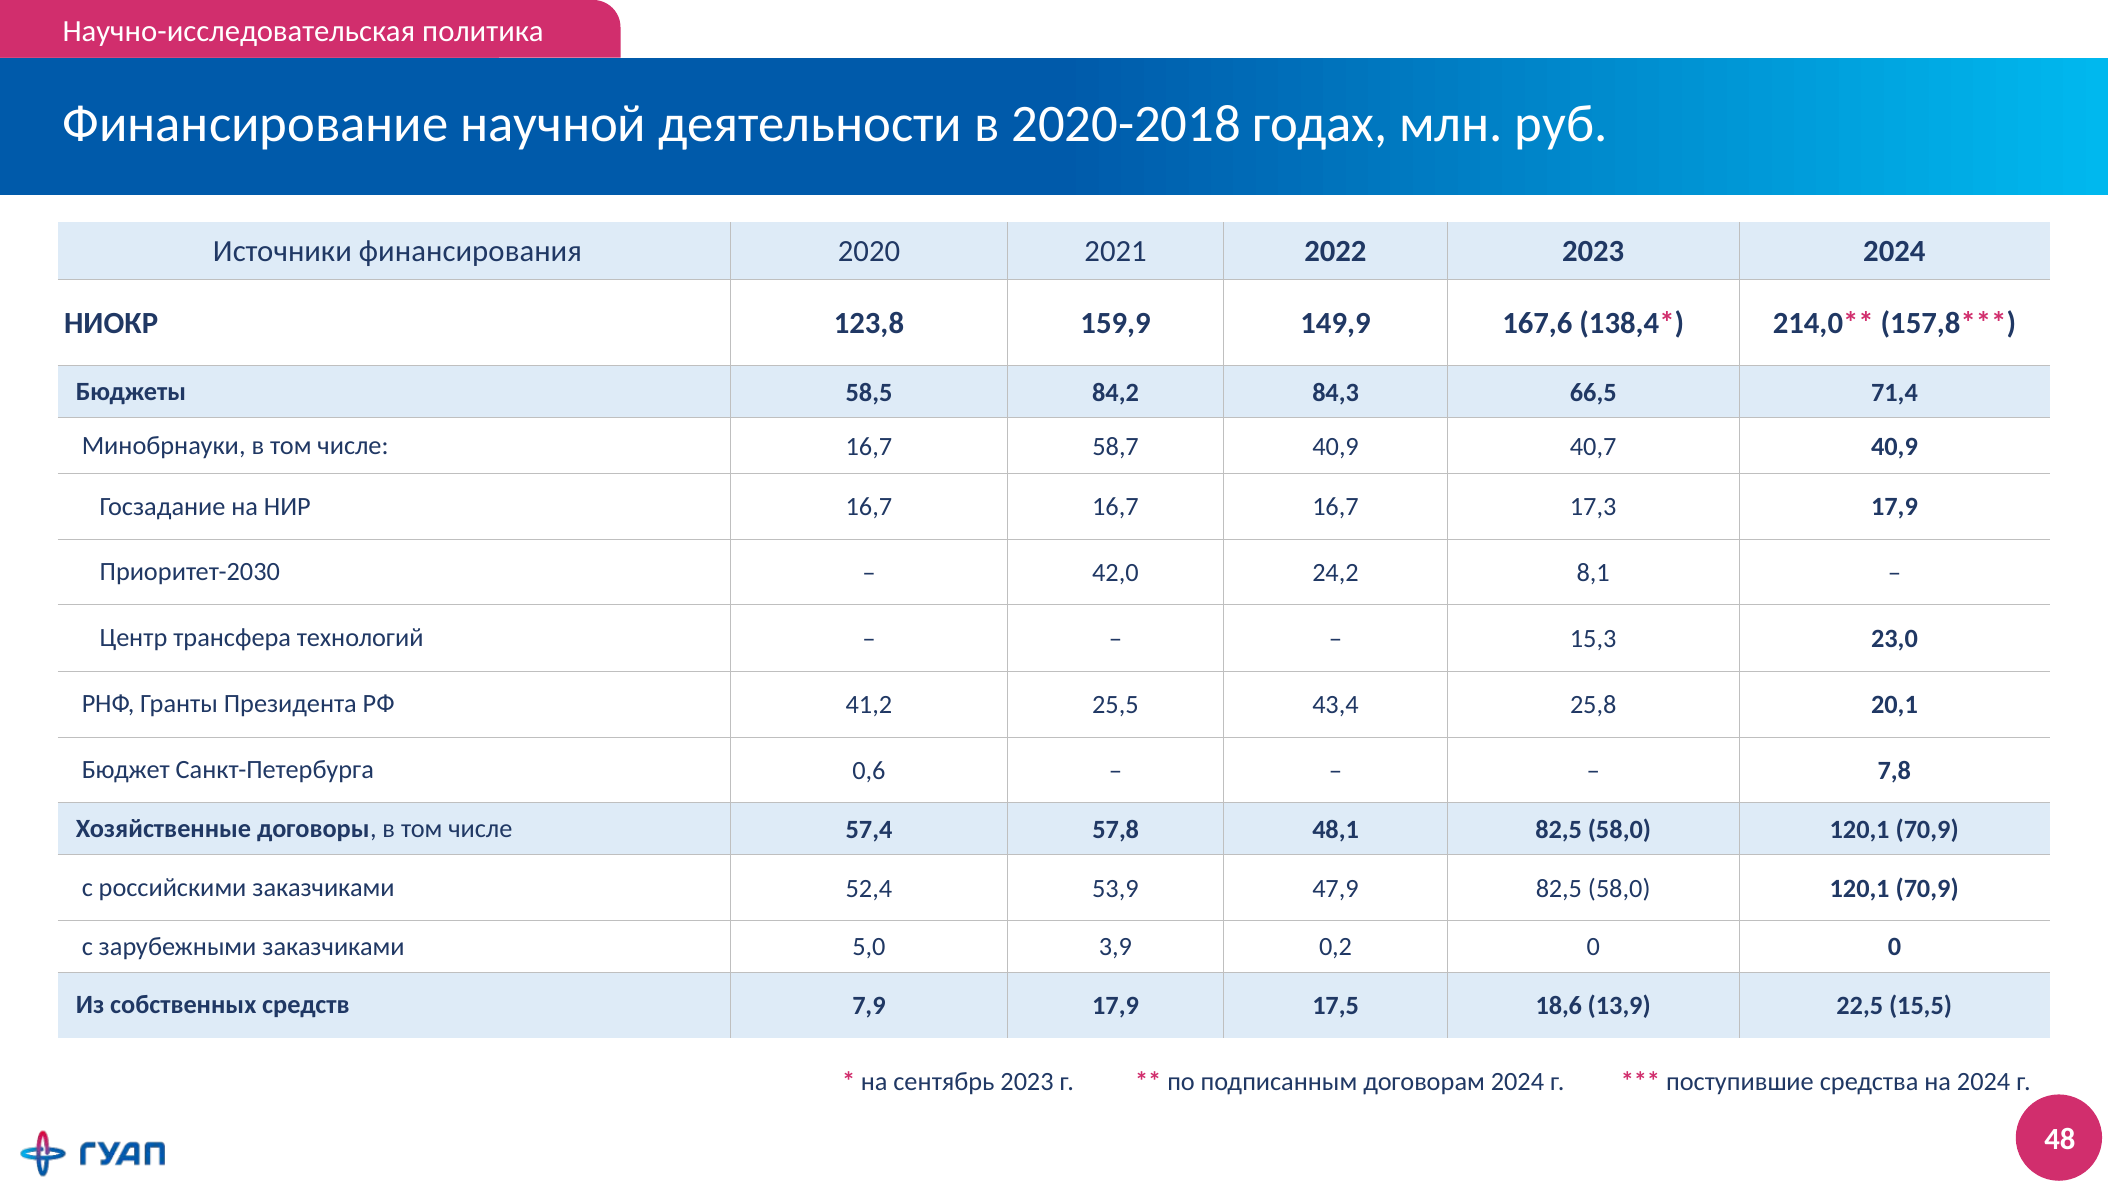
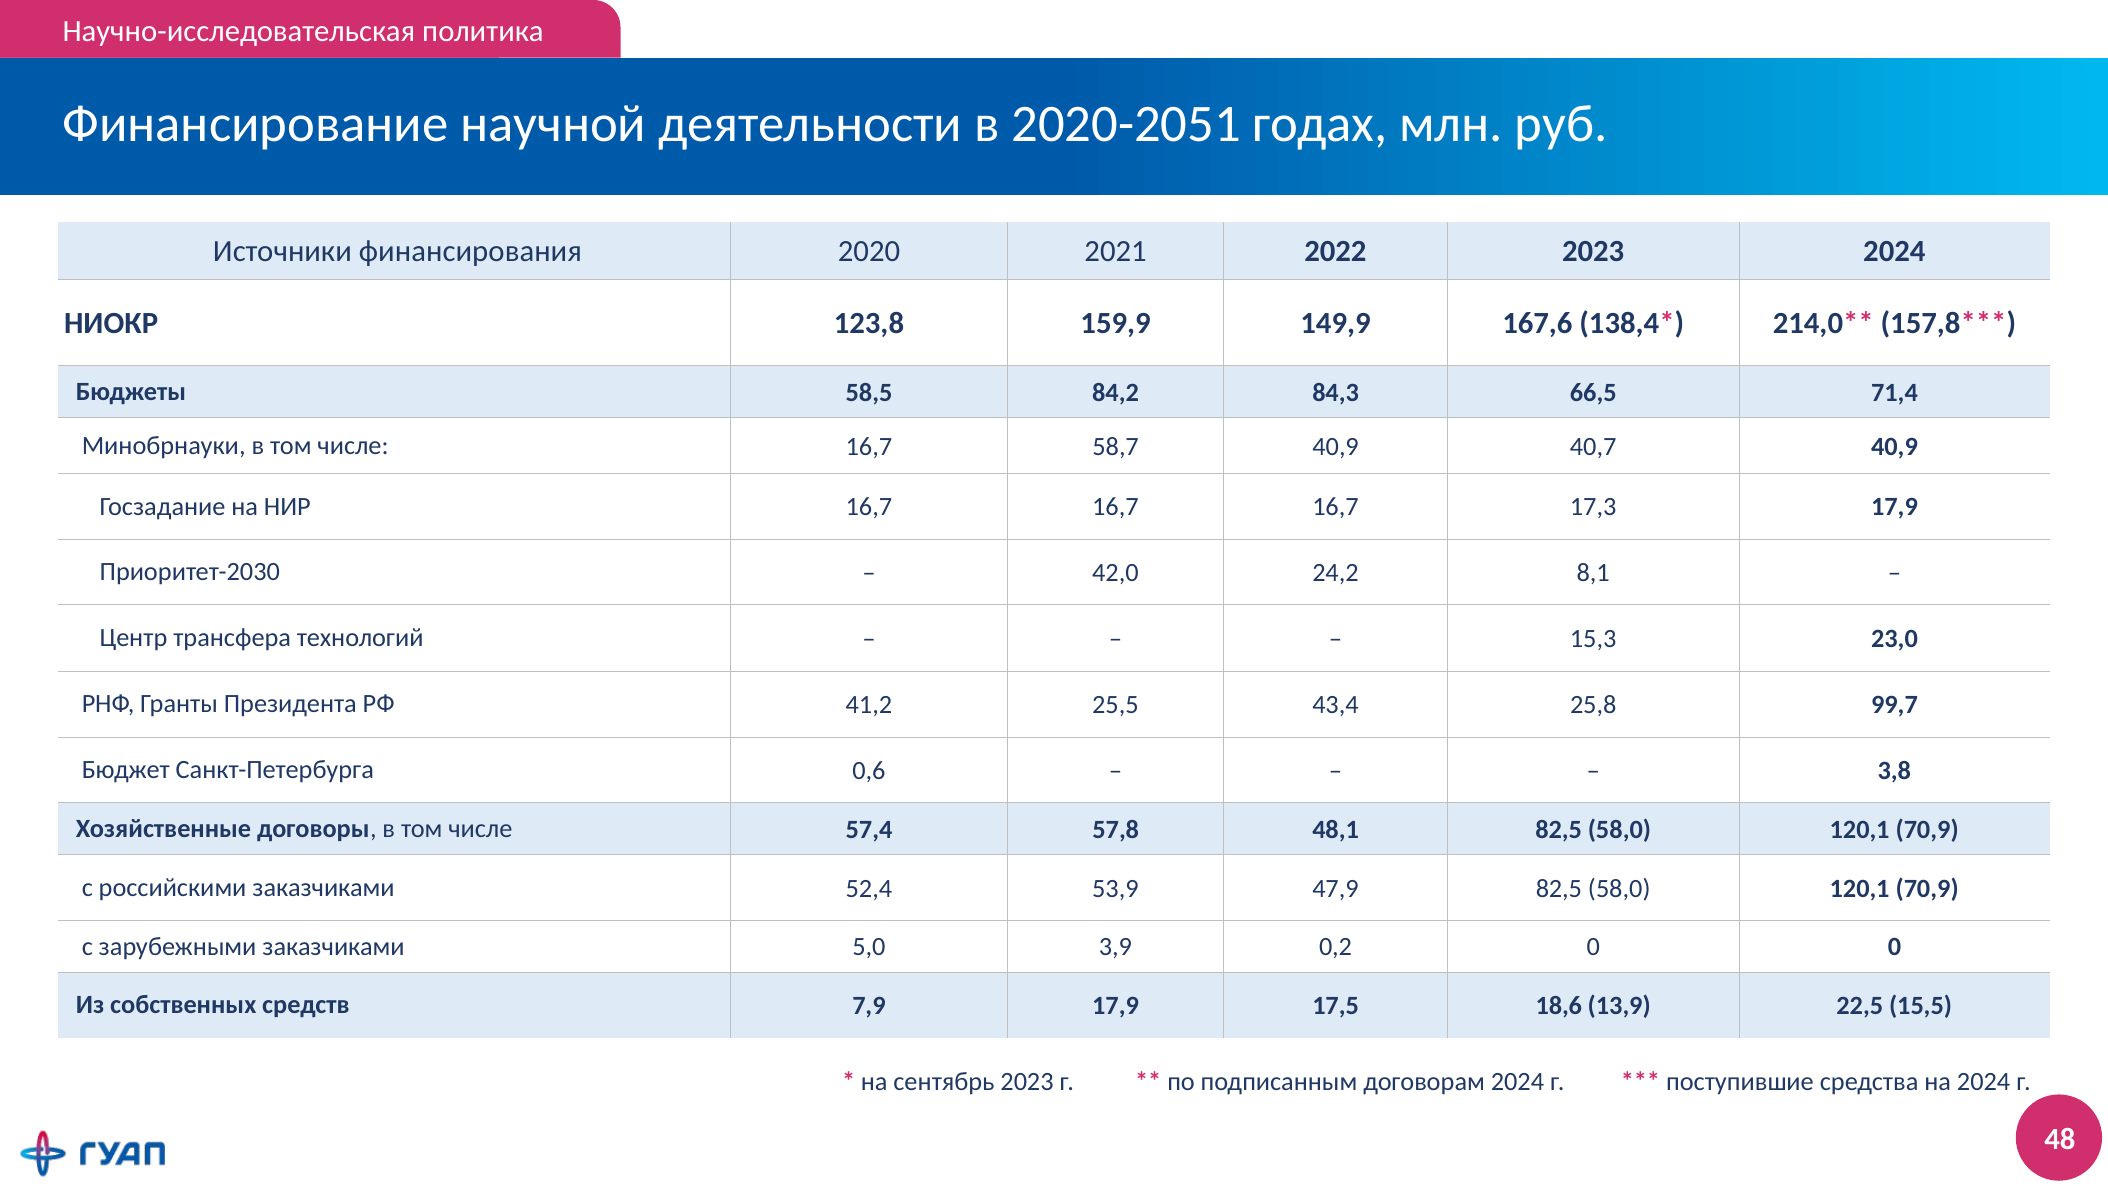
2020-2018: 2020-2018 -> 2020-2051 (1126, 125)
20,1: 20,1 -> 99,7 (1894, 705)
7,8: 7,8 -> 3,8 (1894, 771)
